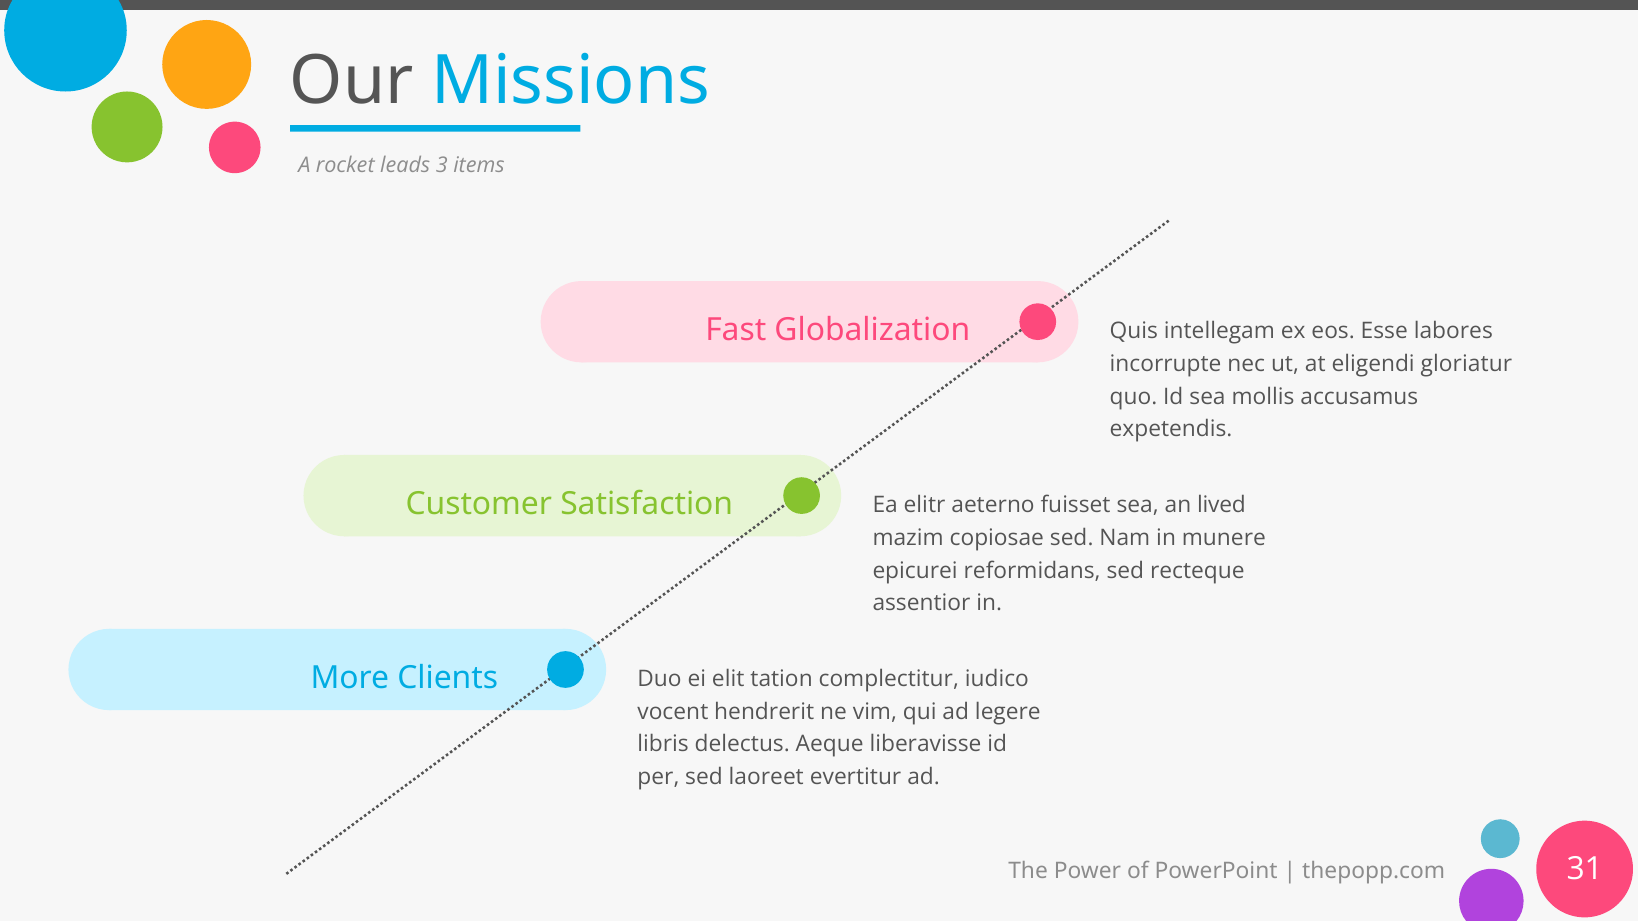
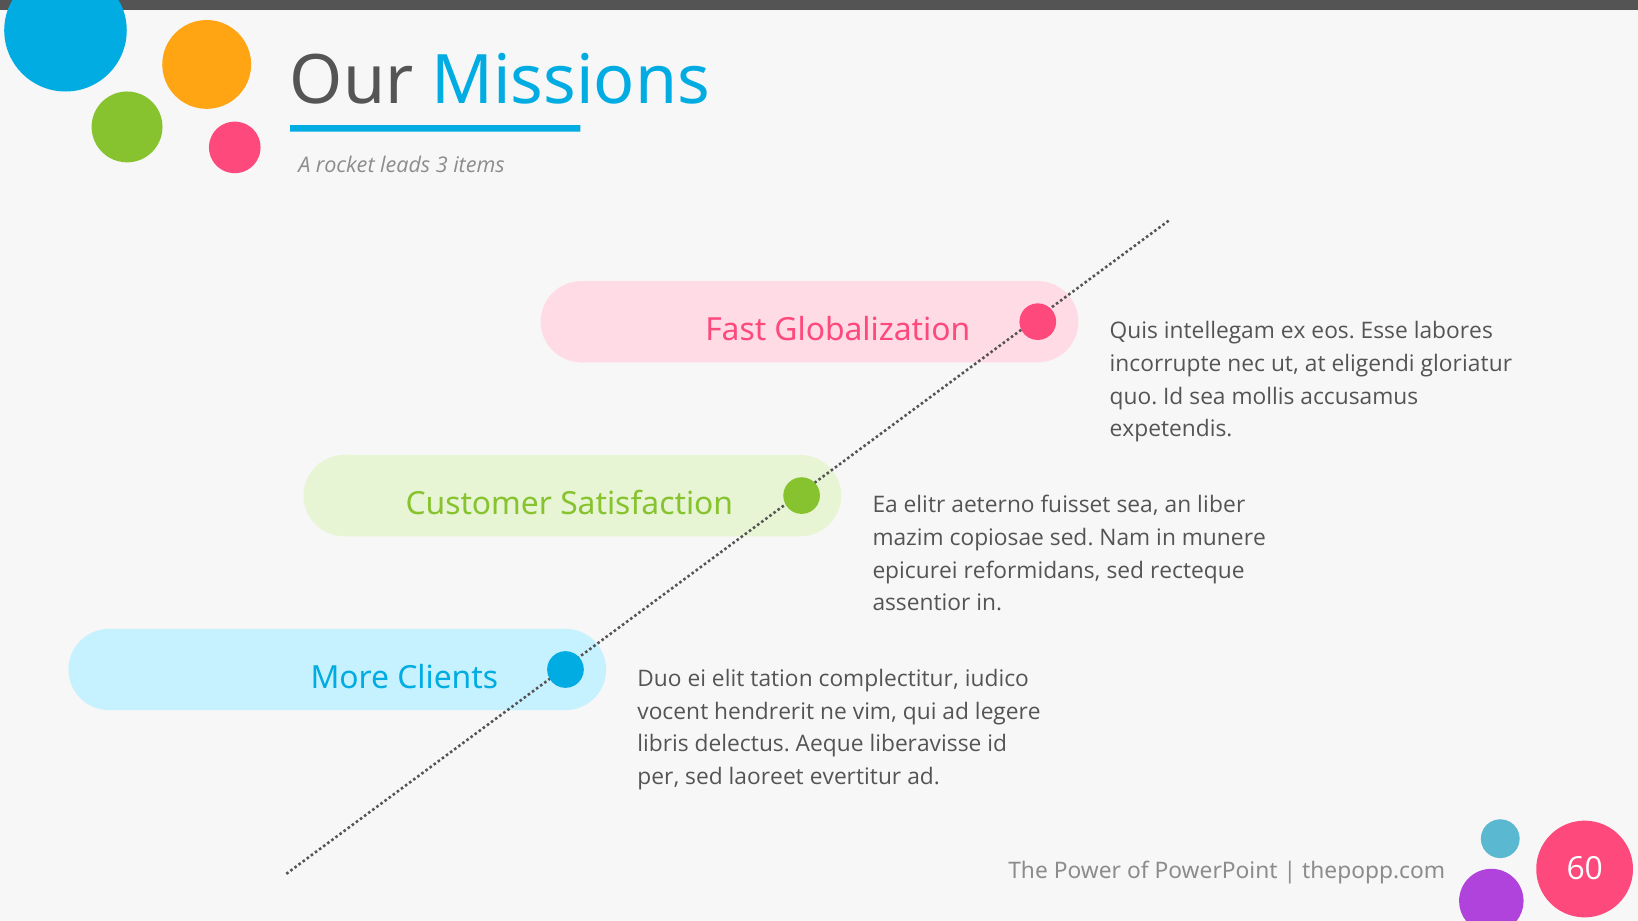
lived: lived -> liber (1221, 505)
31: 31 -> 60 (1585, 869)
